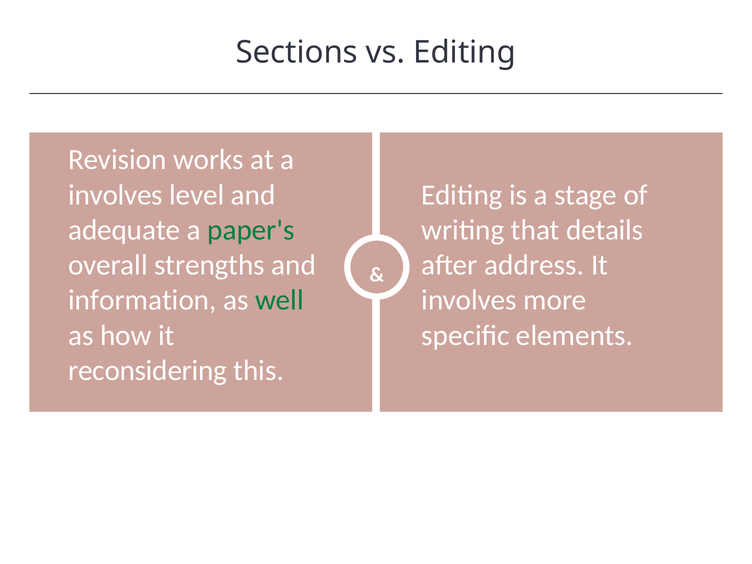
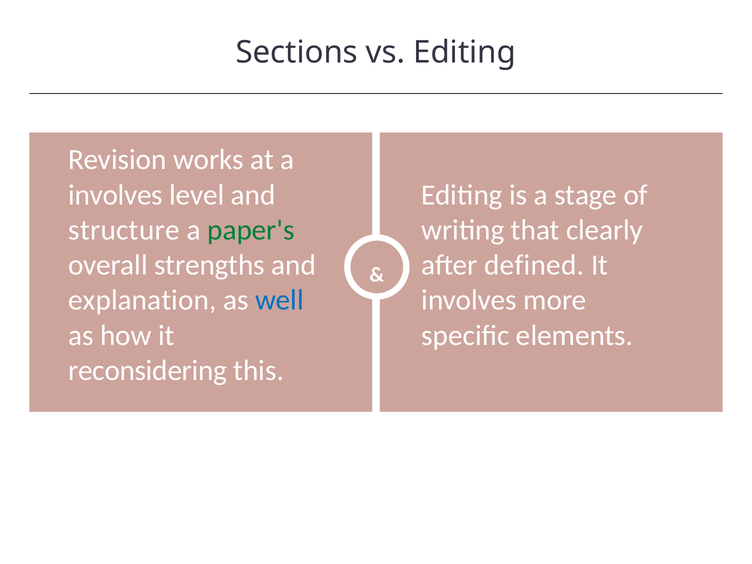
adequate: adequate -> structure (124, 230)
details: details -> clearly (605, 230)
address: address -> defined (534, 265)
information: information -> explanation (142, 300)
well colour: green -> blue (279, 300)
